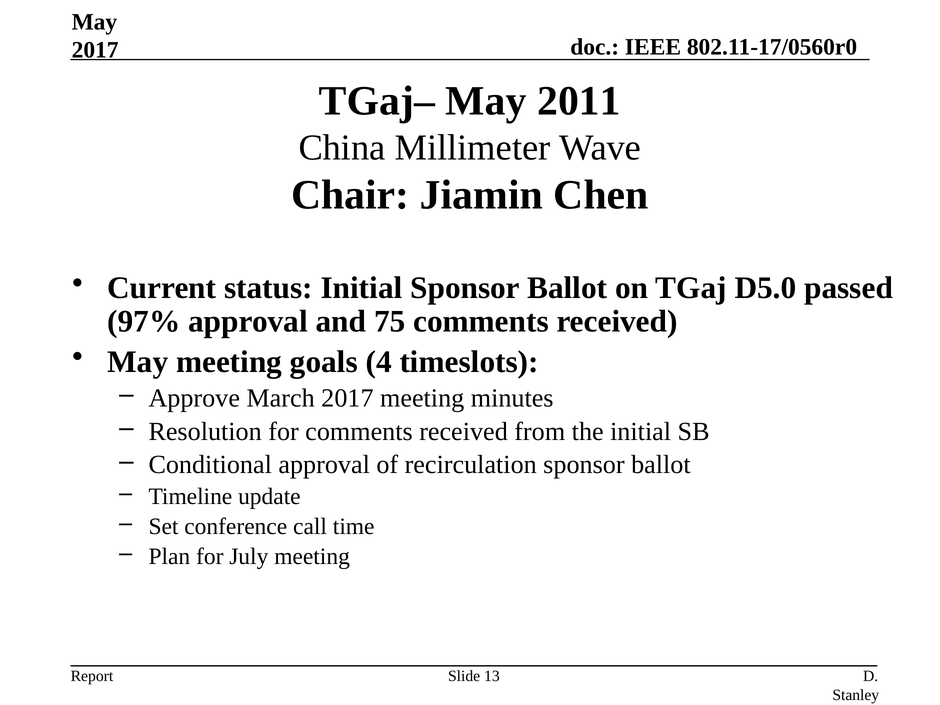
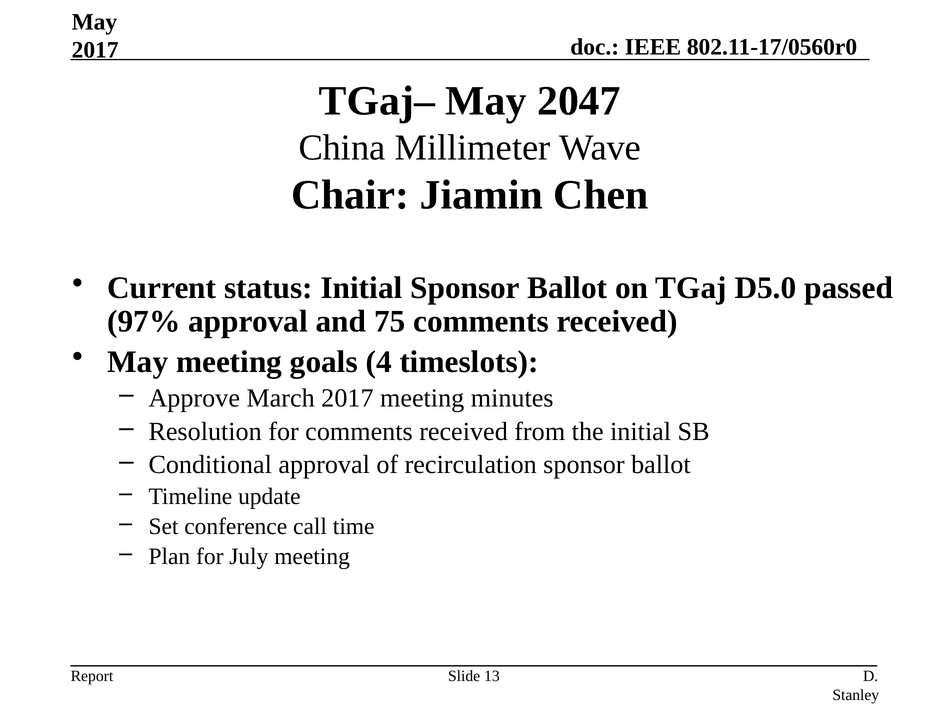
2011: 2011 -> 2047 (579, 101)
